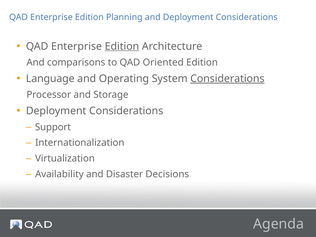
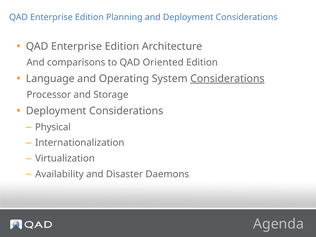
Edition underline: present -> none (122, 46)
Support: Support -> Physical (53, 127)
Decisions: Decisions -> Daemons (167, 174)
